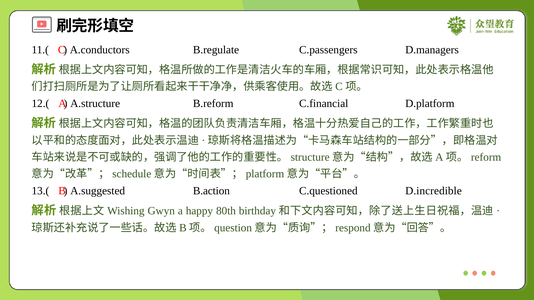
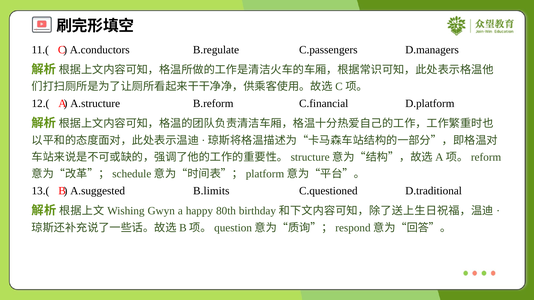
B.action: B.action -> B.limits (211, 191)
D.incredible: D.incredible -> D.traditional (434, 191)
